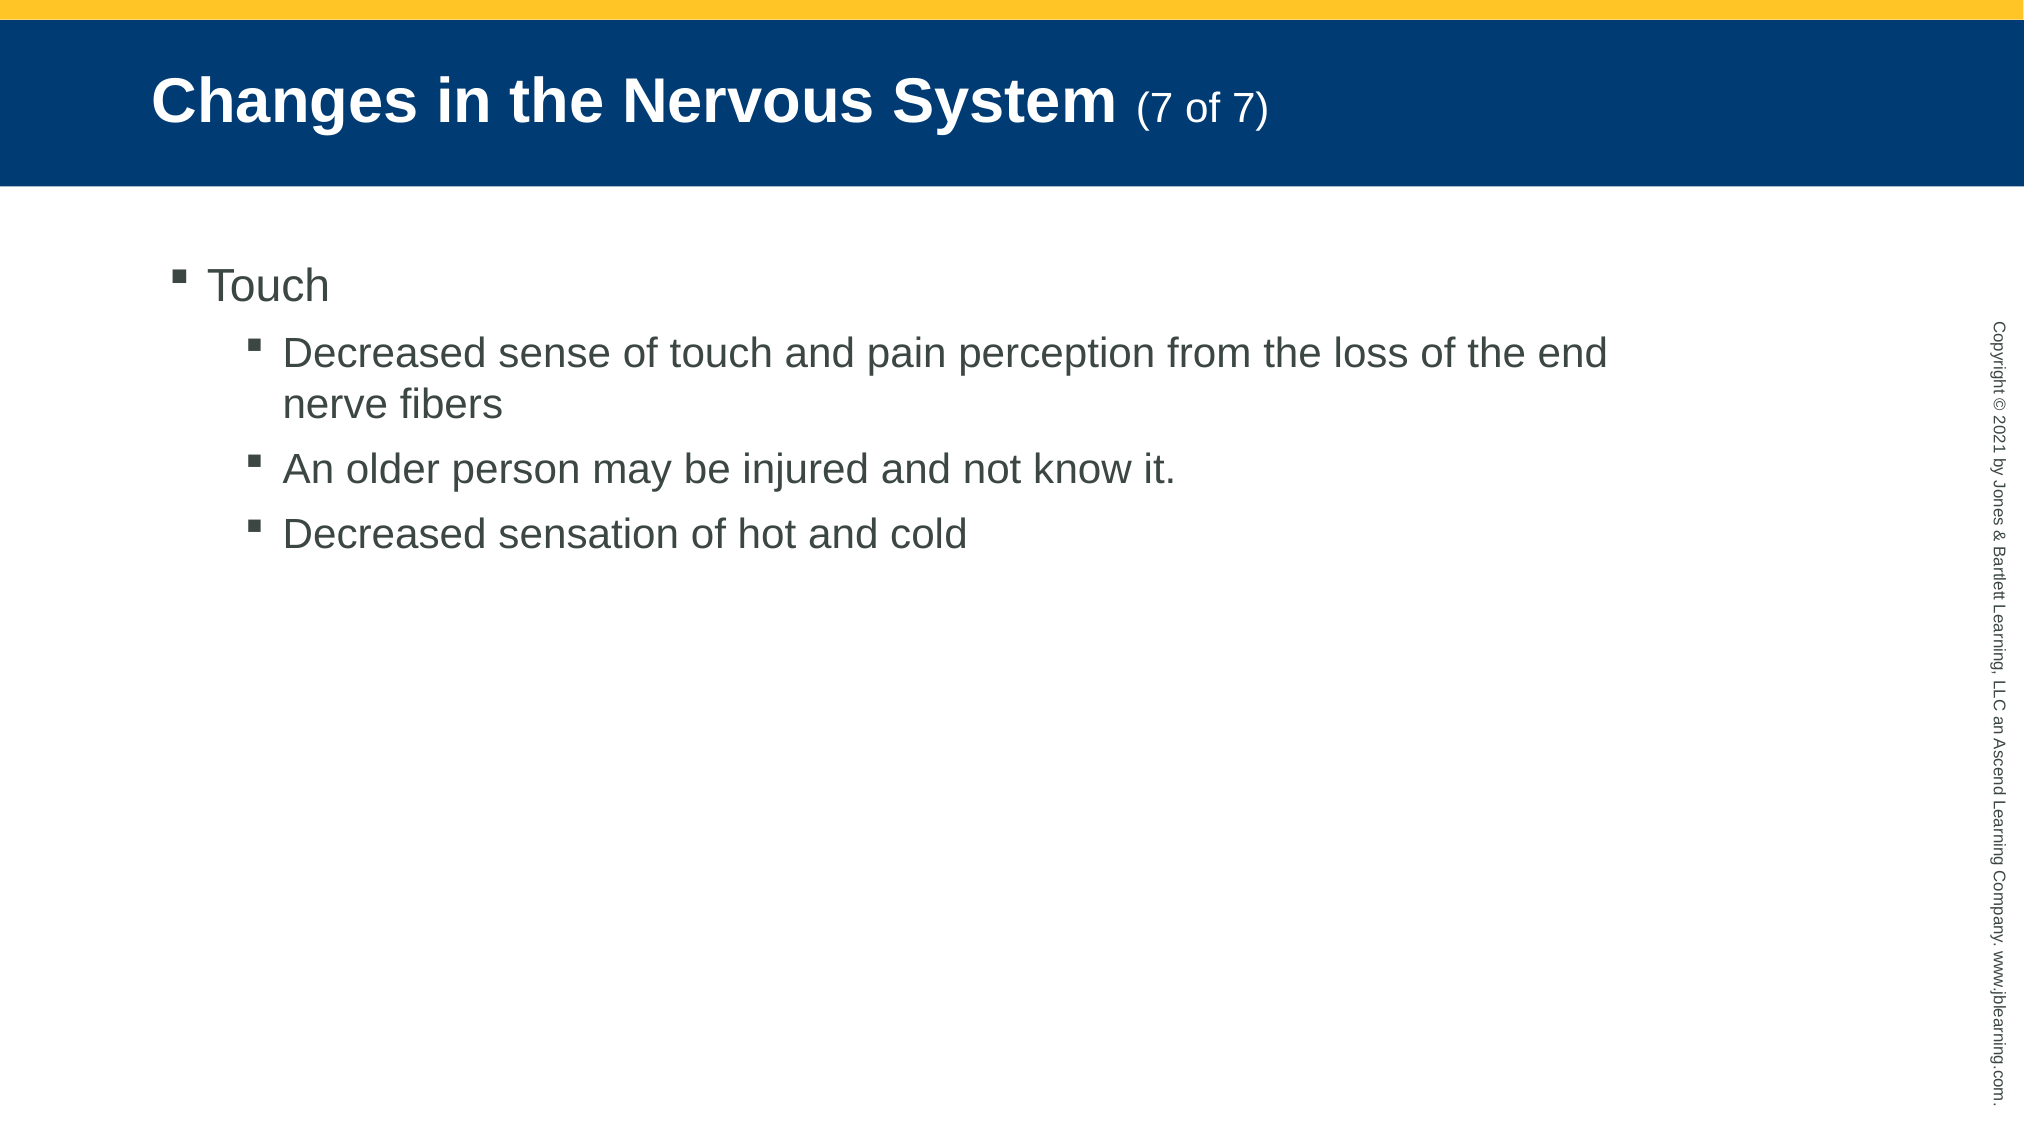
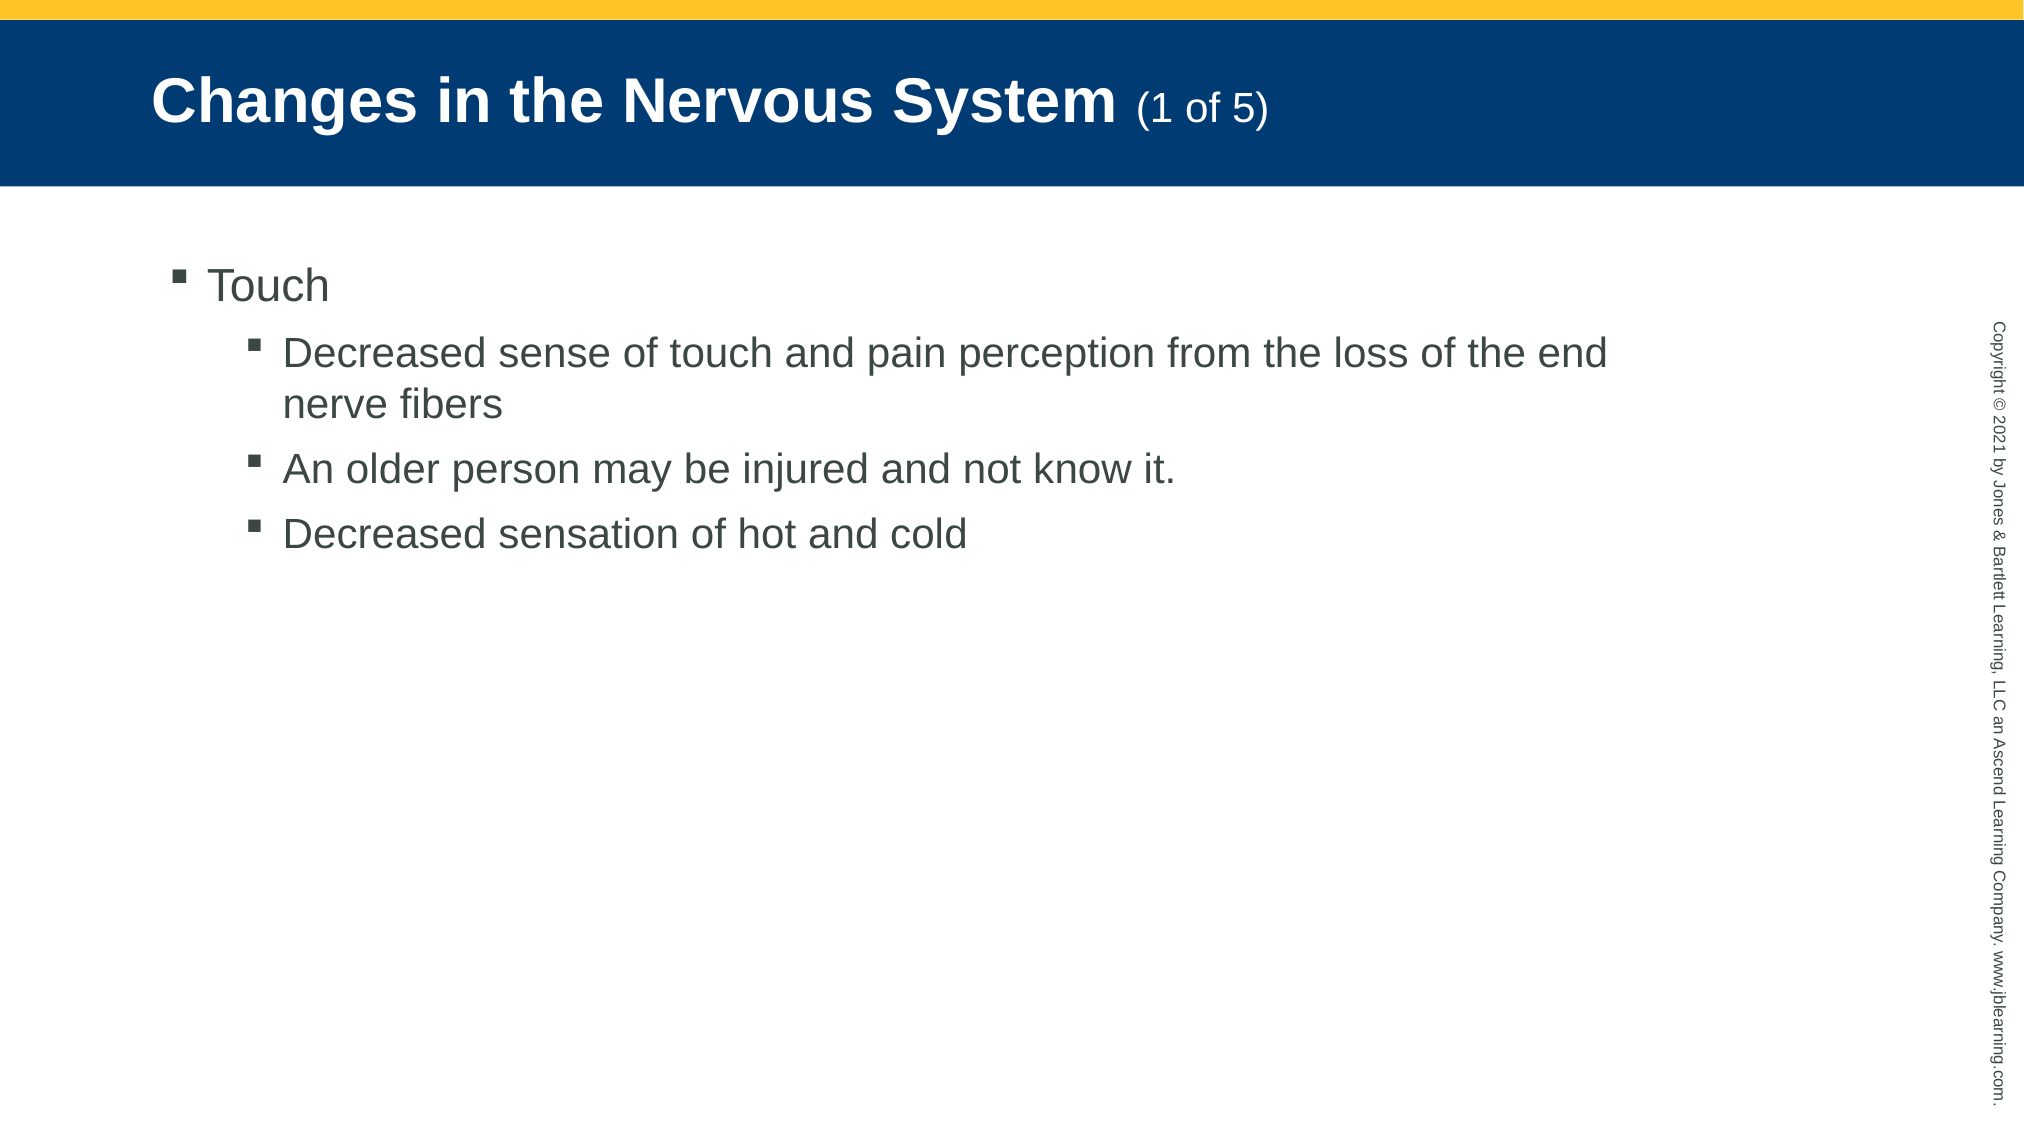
System 7: 7 -> 1 (1155, 109)
of 7: 7 -> 5 (1251, 109)
